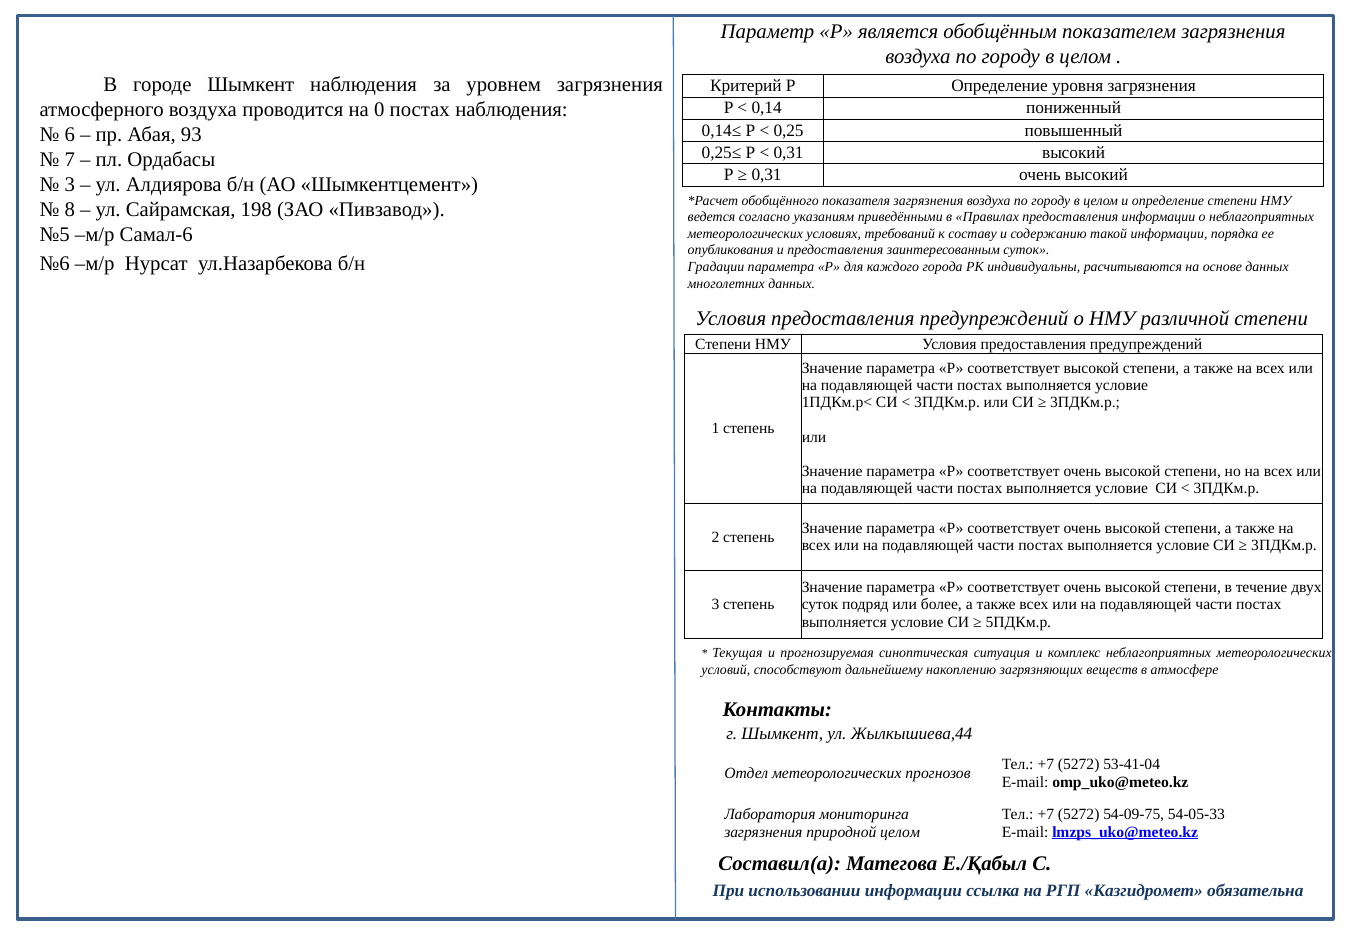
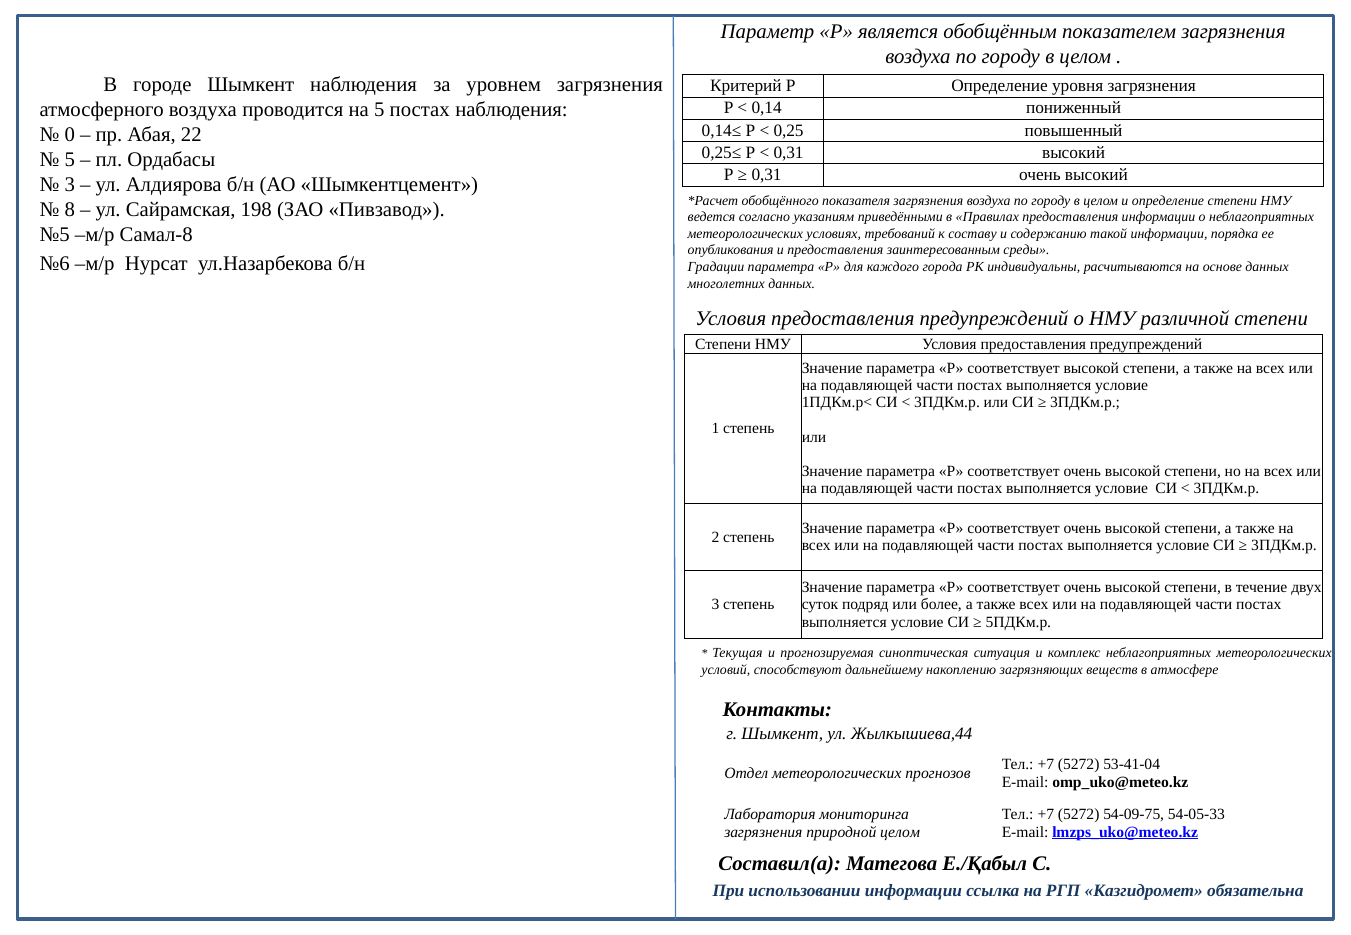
на 0: 0 -> 5 (379, 110)
6: 6 -> 0 (70, 135)
93: 93 -> 22 (191, 135)
7: 7 -> 5 (70, 160)
Самал-6: Самал-6 -> Самал-8 (156, 235)
заинтересованным суток: суток -> среды (1026, 250)
